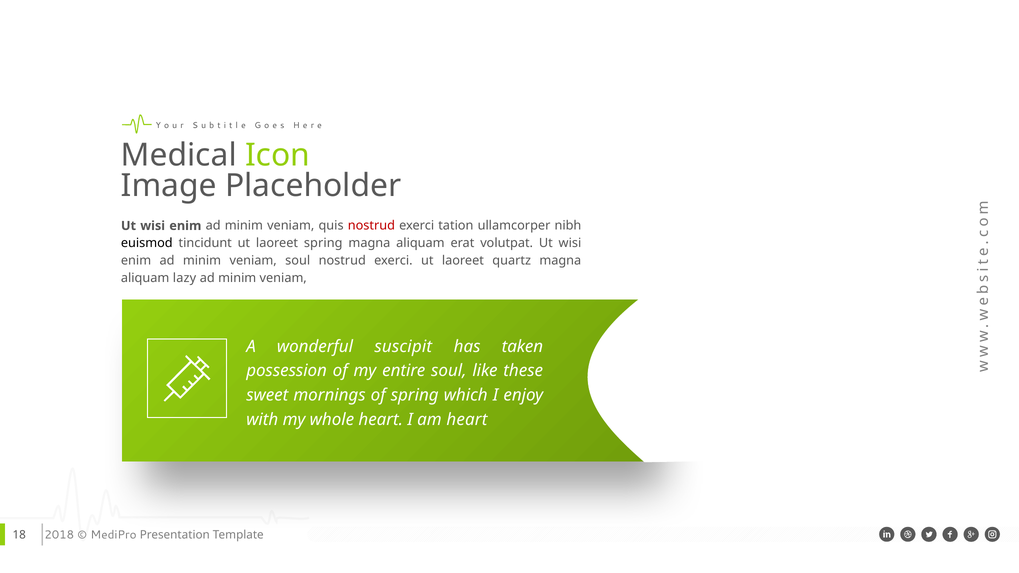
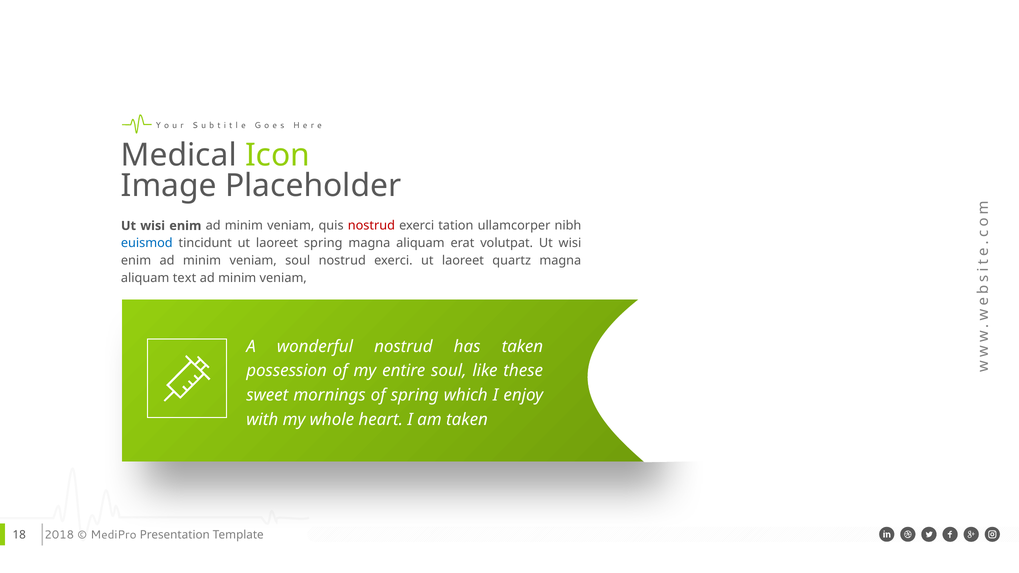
euismod colour: black -> blue (147, 243)
lazy: lazy -> text (184, 278)
wonderful suscipit: suscipit -> nostrud (403, 347)
am heart: heart -> taken (467, 420)
